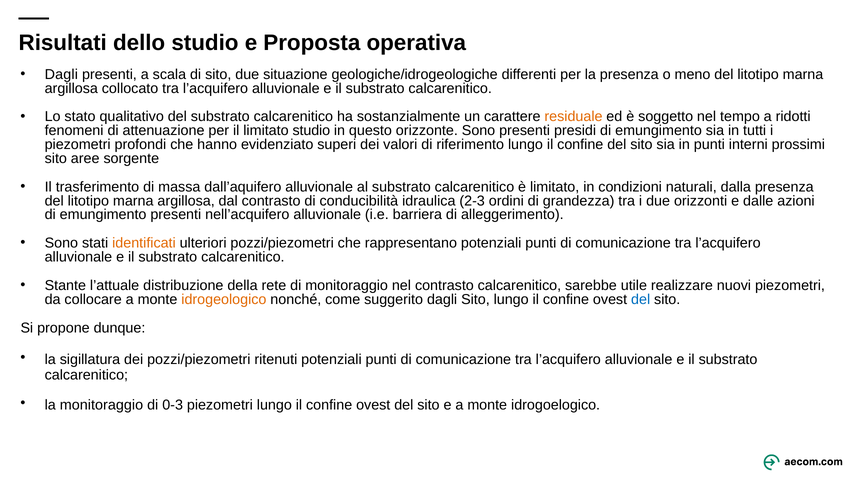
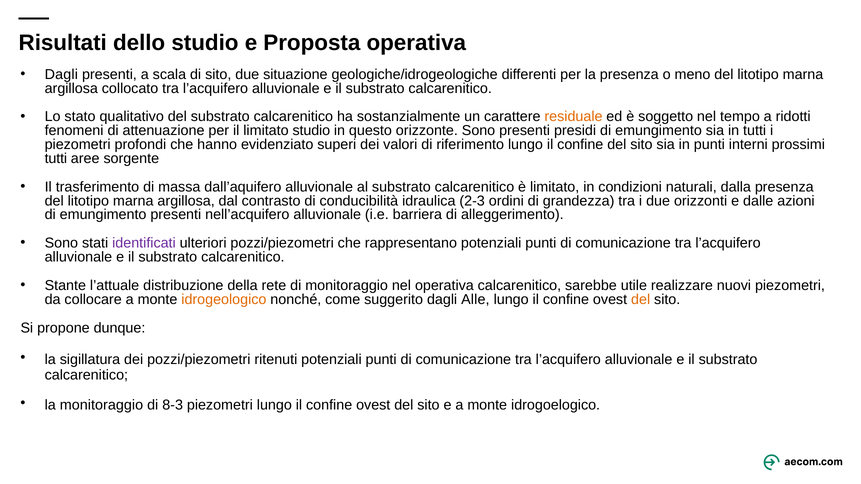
sito: sito -> tutti (56, 159)
identificati colour: orange -> purple (144, 243)
nel contrasto: contrasto -> operativa (444, 286)
dagli Sito: Sito -> Alle (475, 300)
del colour: blue -> orange (641, 300)
0-3: 0-3 -> 8-3 (173, 405)
